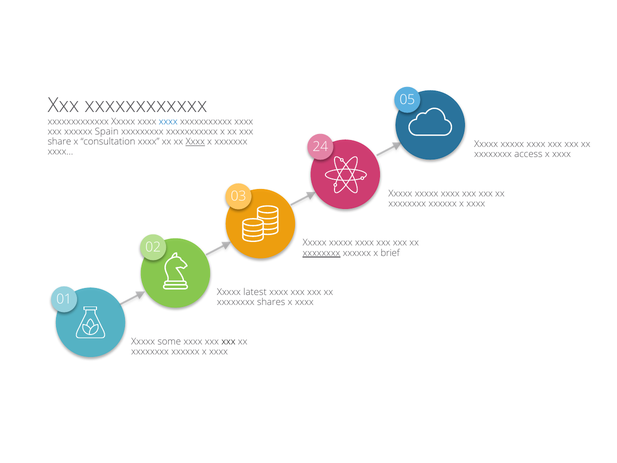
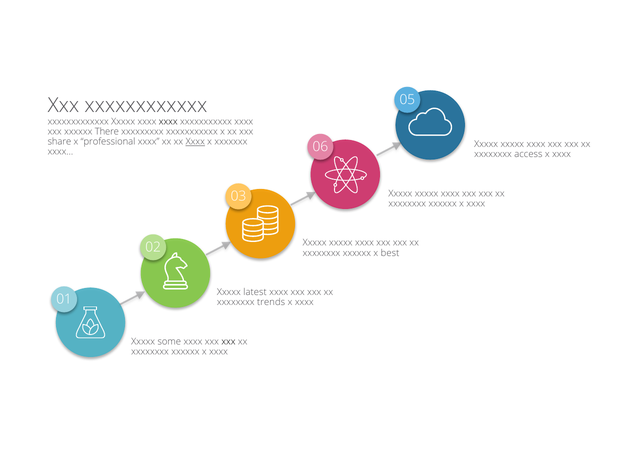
xxxx colour: blue -> black (168, 121)
Spain: Spain -> There (107, 132)
consultation: consultation -> professional (108, 142)
24: 24 -> 06 (320, 147)
xxxxxxxx underline: present -> none (322, 253)
brief: brief -> best (390, 253)
shares: shares -> trends (271, 302)
